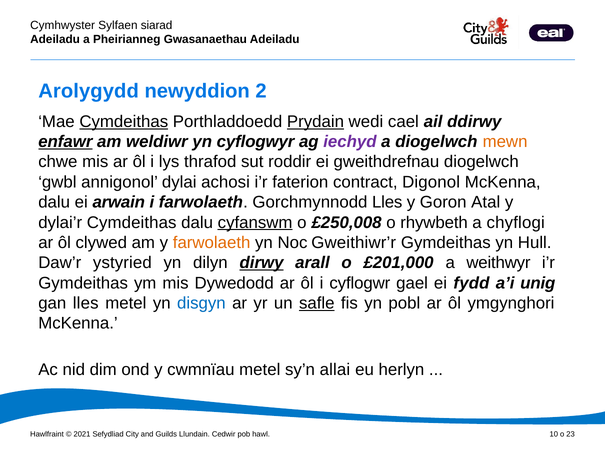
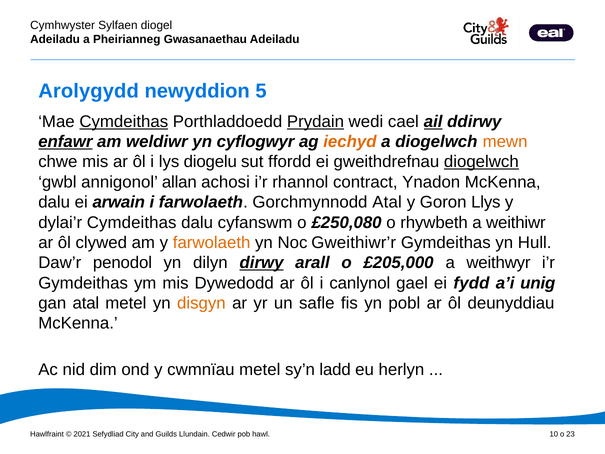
siarad: siarad -> diogel (157, 25)
2: 2 -> 5 (261, 91)
ail underline: none -> present (433, 122)
iechyd colour: purple -> orange (350, 142)
thrafod: thrafod -> diogelu (210, 162)
roddir: roddir -> ffordd (290, 162)
diogelwch underline: none -> present (481, 162)
dylai: dylai -> allan (179, 182)
faterion: faterion -> rhannol (300, 182)
Digonol: Digonol -> Ynadon (431, 182)
Gorchmynnodd Lles: Lles -> Atal (387, 202)
Atal: Atal -> Llys (486, 202)
cyfanswm underline: present -> none (255, 222)
£250,008: £250,008 -> £250,080 (347, 222)
chyflogi: chyflogi -> weithiwr (516, 222)
ystyried: ystyried -> penodol (122, 263)
£201,000: £201,000 -> £205,000 (399, 263)
cyflogwr: cyflogwr -> canlynol (360, 283)
gan lles: lles -> atal (86, 303)
disgyn colour: blue -> orange (201, 303)
safle underline: present -> none (317, 303)
ymgynghori: ymgynghori -> deunyddiau (511, 303)
allai: allai -> ladd (335, 370)
